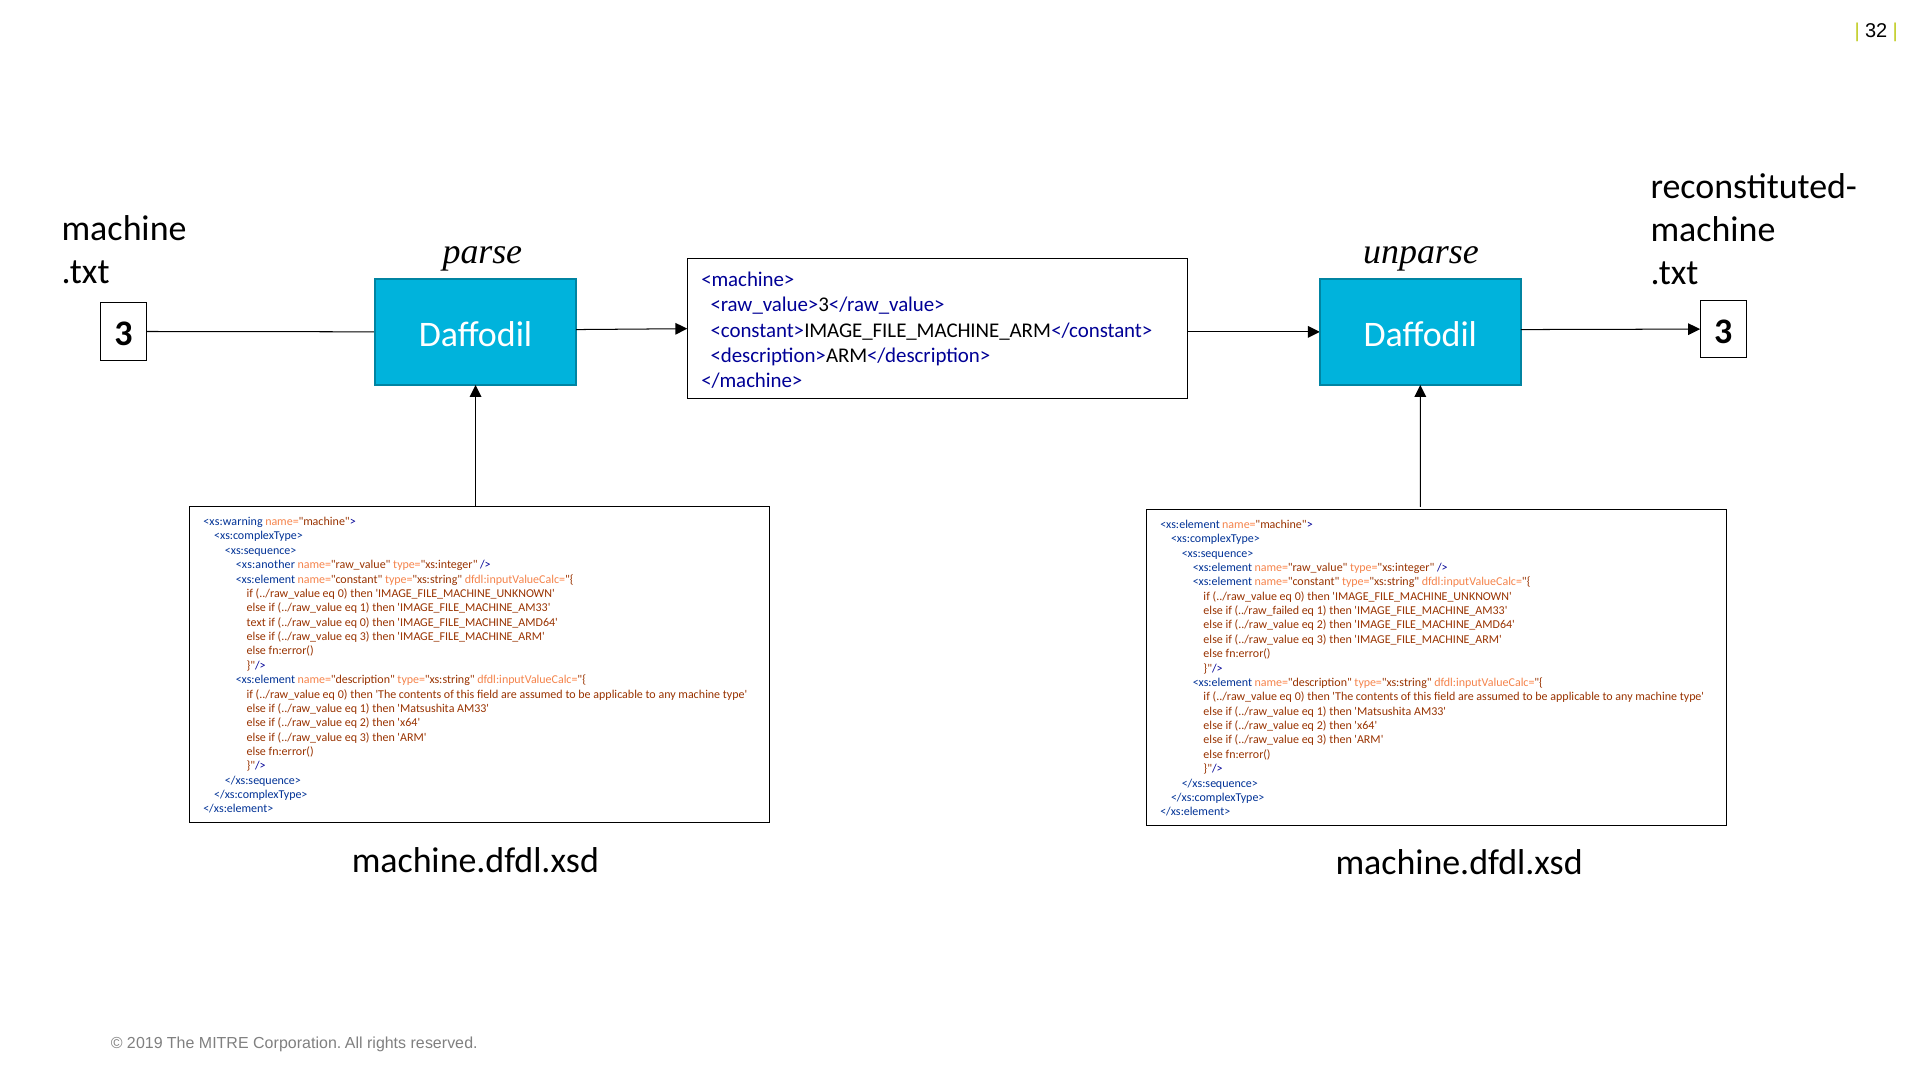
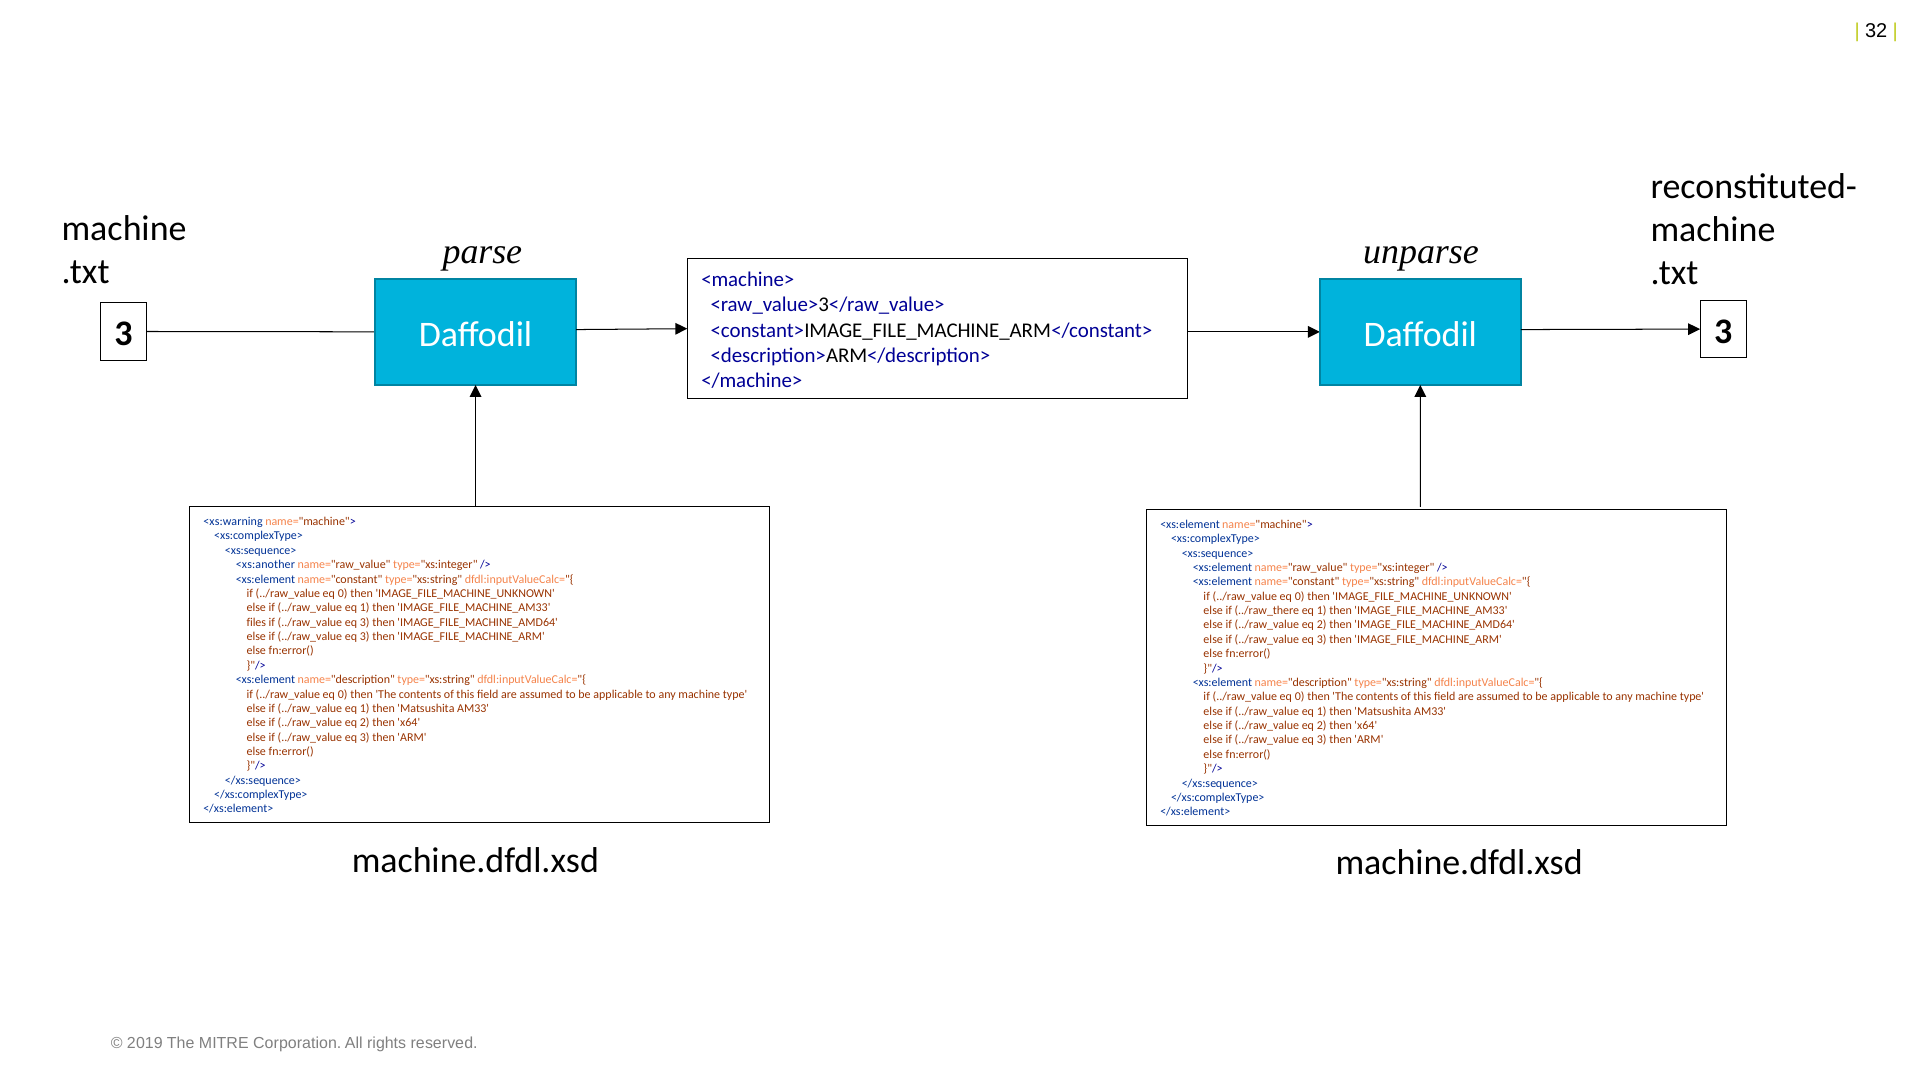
../raw_failed: ../raw_failed -> ../raw_there (1267, 610)
text: text -> files (256, 622)
0: 0 -> 3 (365, 622)
